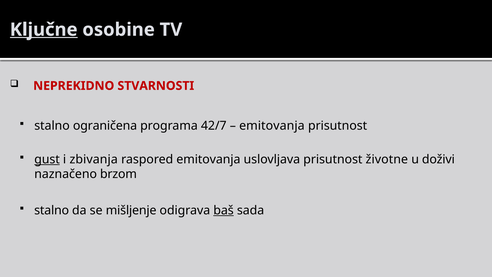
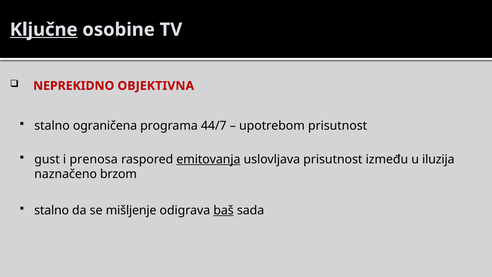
STVARNOSTI: STVARNOSTI -> OBJEKTIVNA (156, 86)
42/7: 42/7 -> 44/7 (214, 126)
emitovanja: emitovanja -> upotrebom (272, 126)
gust underline: present -> none (47, 159)
zbivanja: zbivanja -> prenosa (94, 159)
emitovanja underline: none -> present (208, 159)
životne: životne -> između (387, 159)
doživi: doživi -> iluzija (438, 159)
